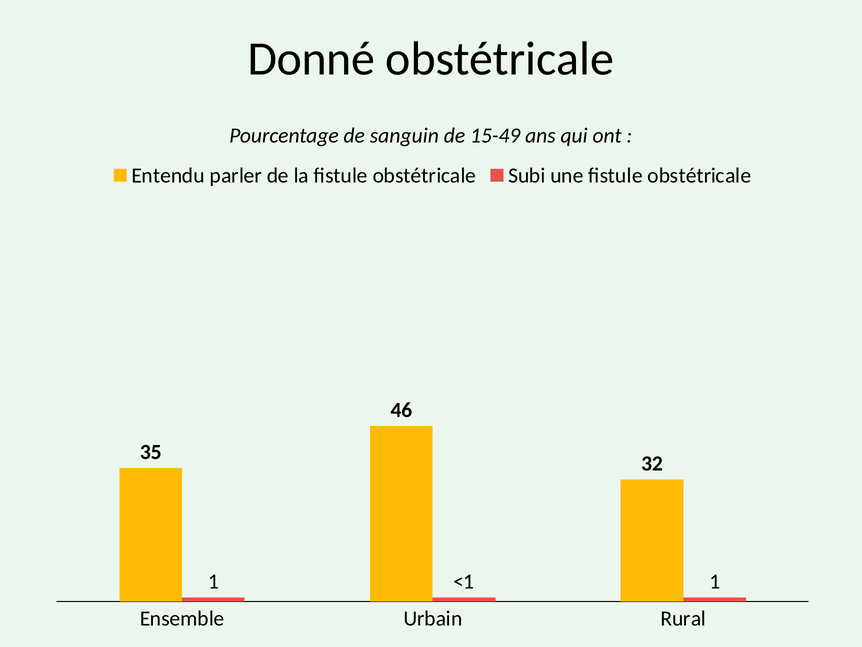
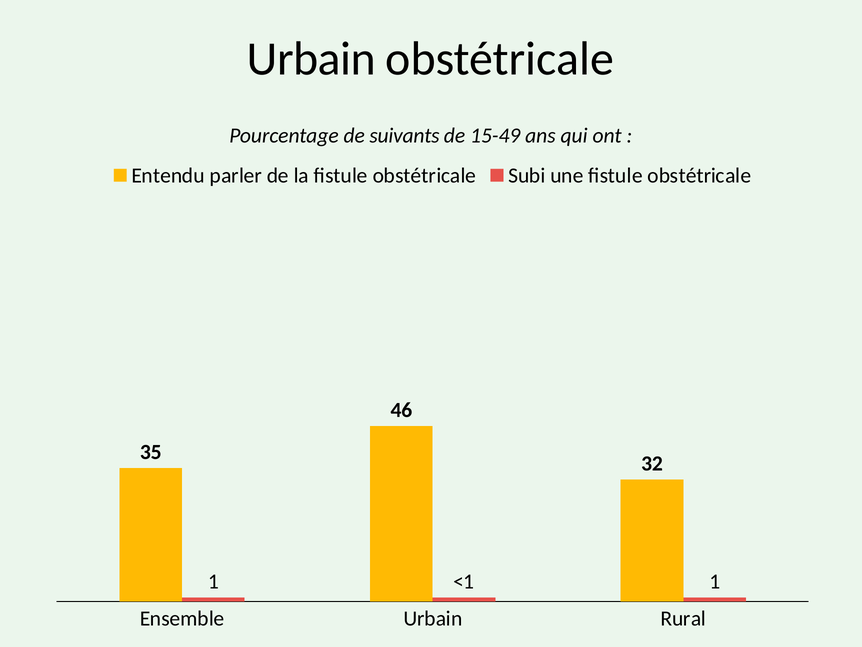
Donné: Donné -> Urbain (311, 59)
sanguin: sanguin -> suivants (405, 135)
